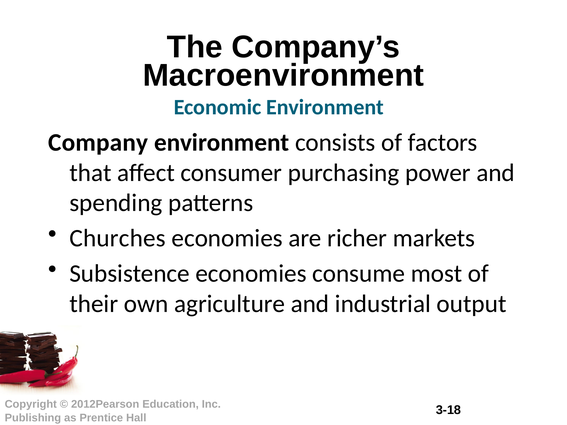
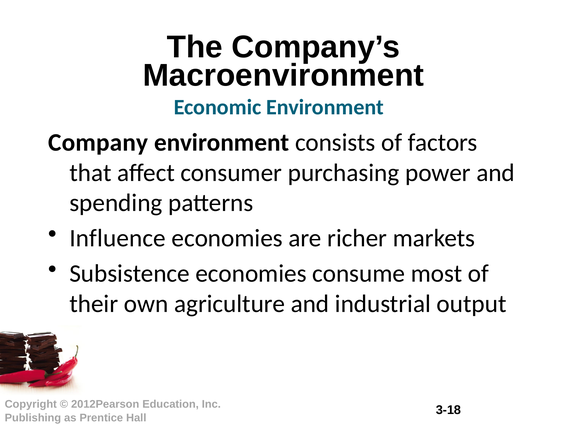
Churches: Churches -> Influence (118, 238)
